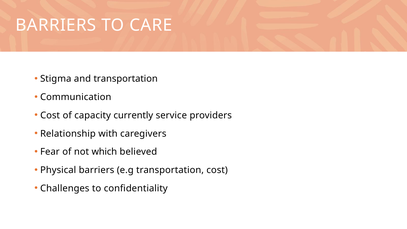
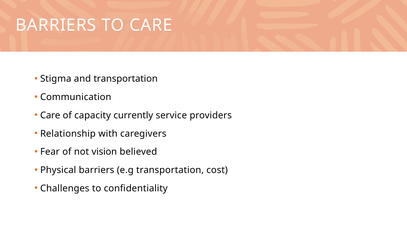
Cost: Cost -> Care (50, 115)
which: which -> vision (104, 152)
